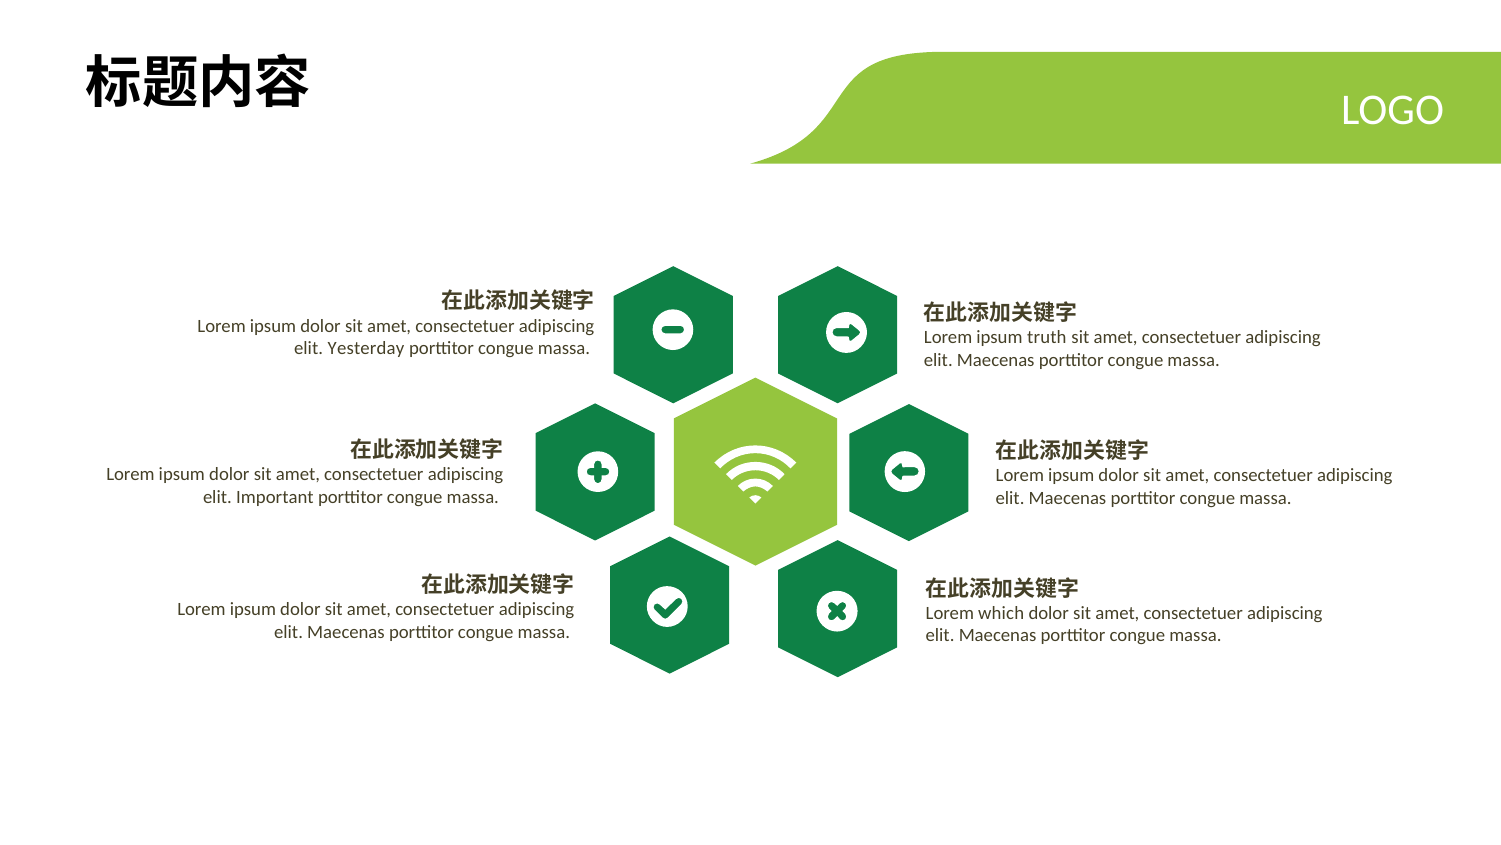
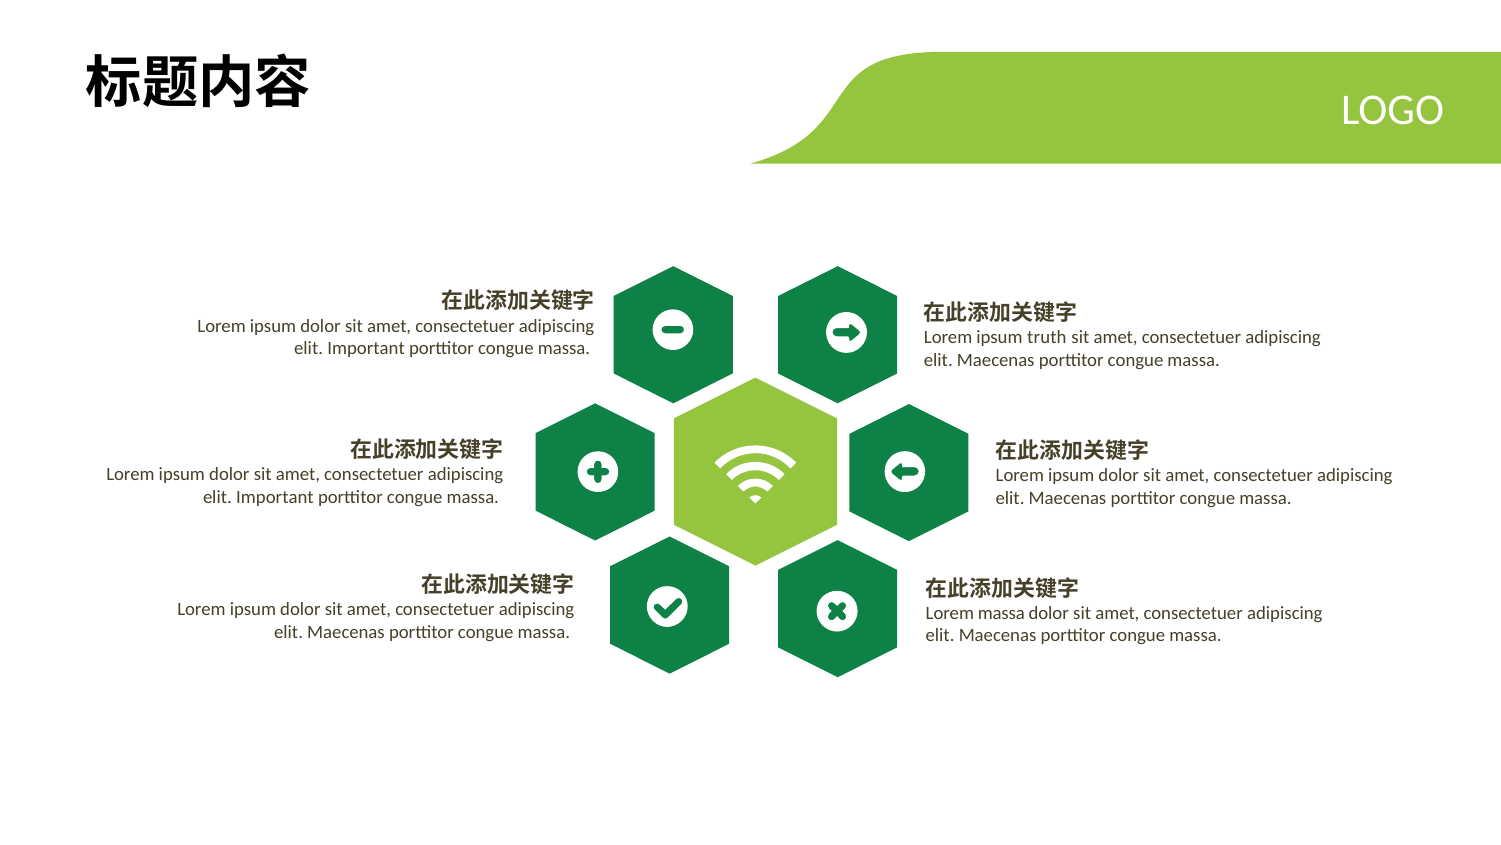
Yesterday: Yesterday -> Important (366, 348)
Lorem which: which -> massa (1001, 613)
